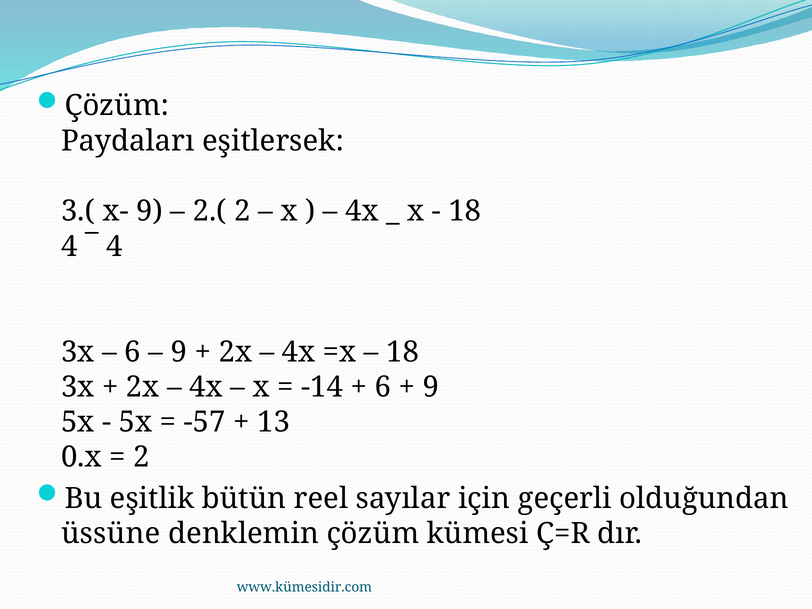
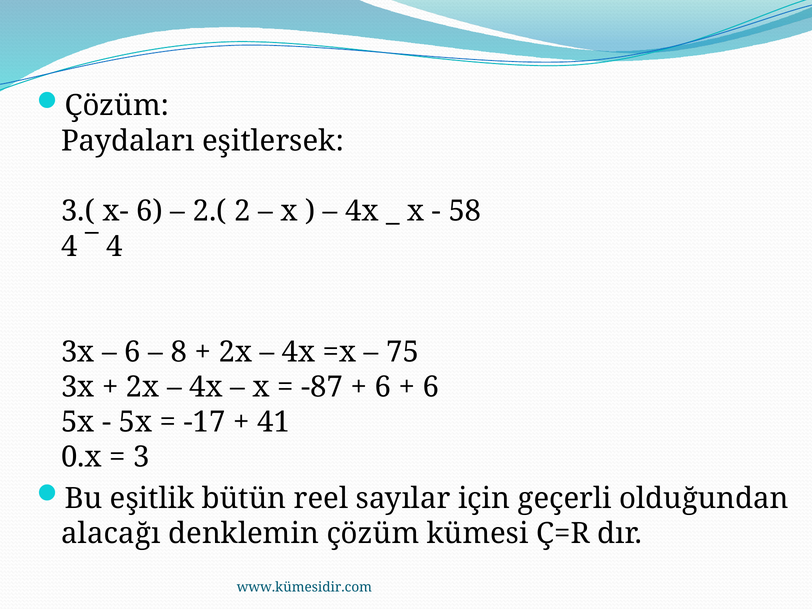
x- 9: 9 -> 6 (150, 211)
18: 18 -> 58 (465, 211)
9: 9 -> 8 (179, 352)
18: 18 -> 75 (403, 352)
-14: -14 -> -87 (322, 387)
9: 9 -> 6 (431, 387)
-57: -57 -> -17 (205, 422)
13: 13 -> 41 (274, 422)
2: 2 -> 3 (142, 457)
üssüne: üssüne -> alacağı (111, 534)
